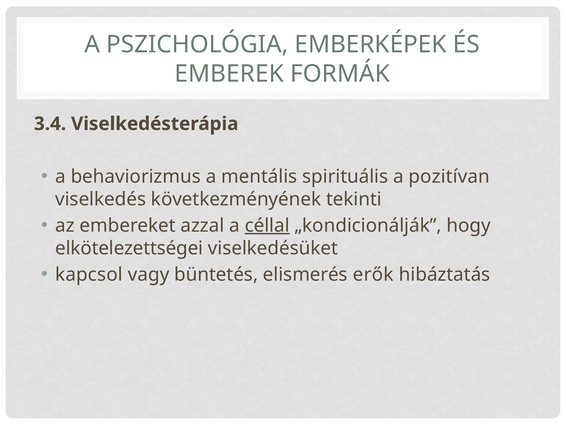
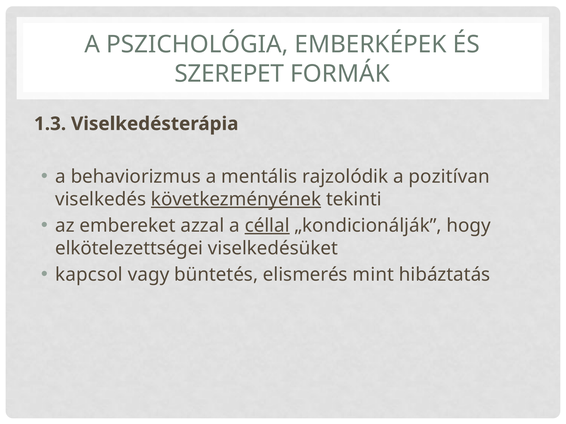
EMBEREK: EMBEREK -> SZEREPET (229, 74)
3.4: 3.4 -> 1.3 (50, 124)
spirituális: spirituális -> rajzolódik (345, 177)
következményének underline: none -> present (236, 199)
erők: erők -> mint (373, 275)
